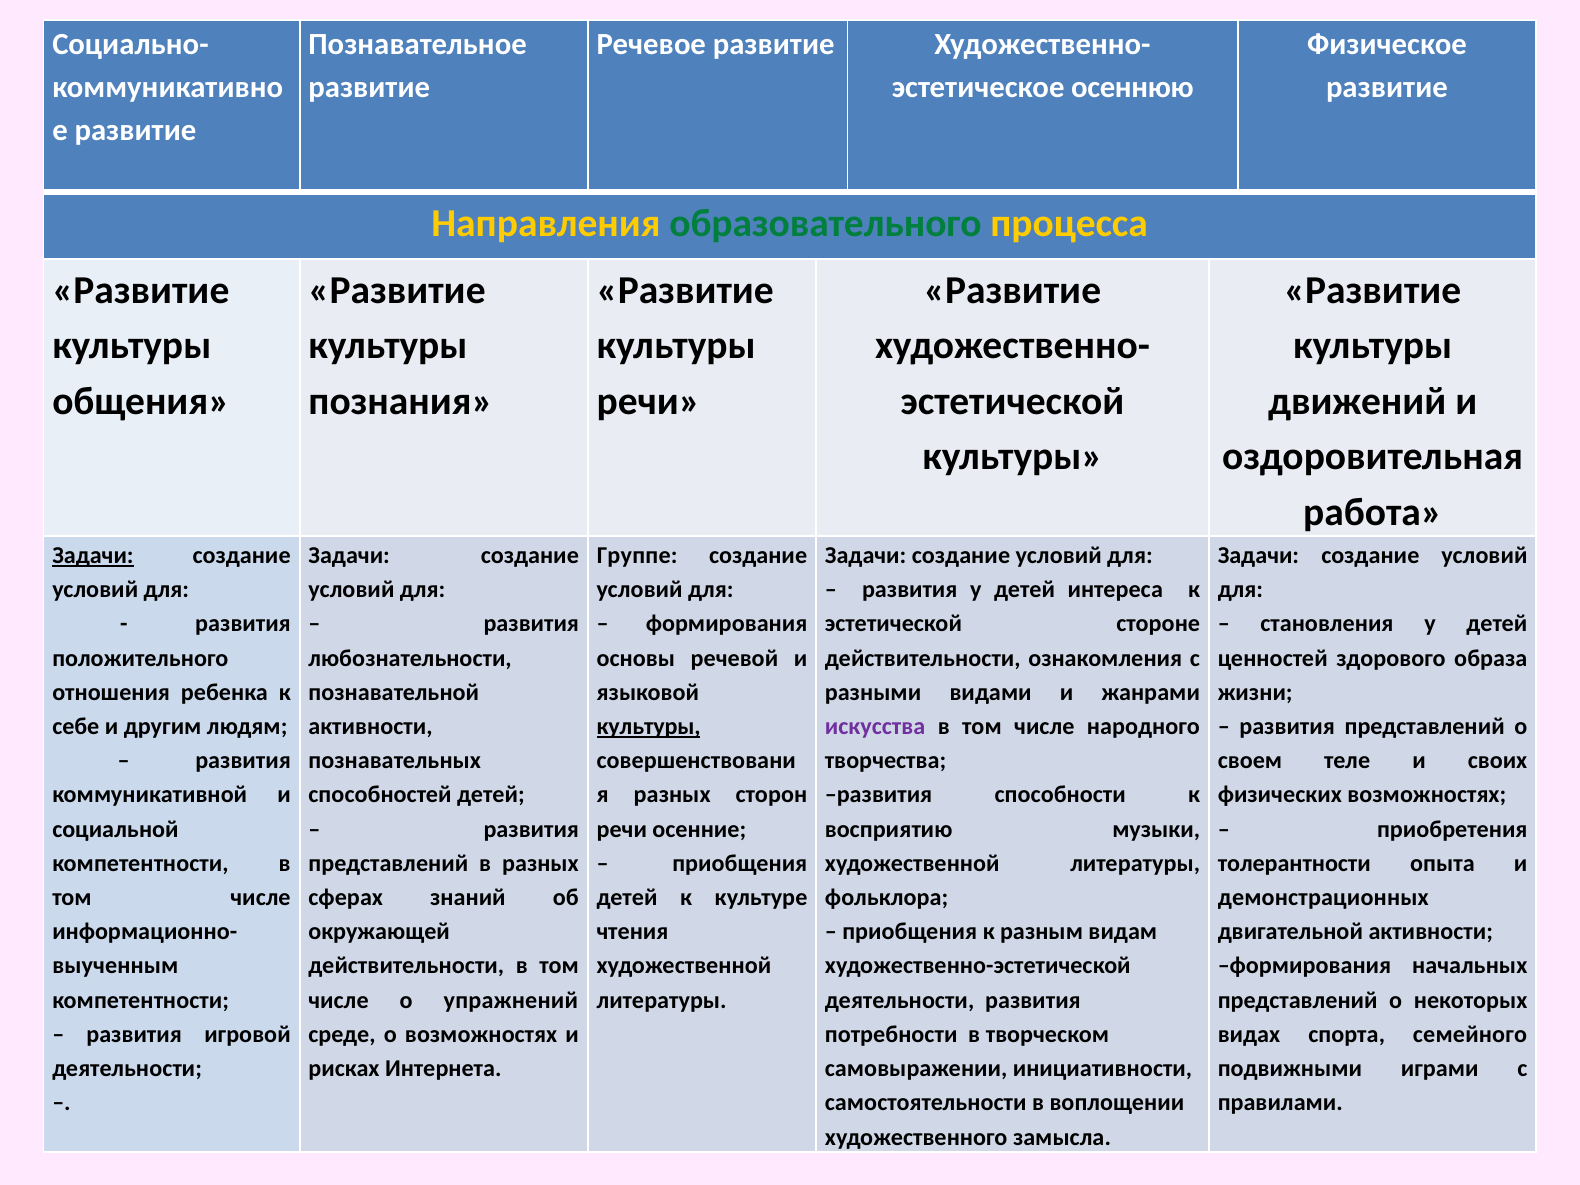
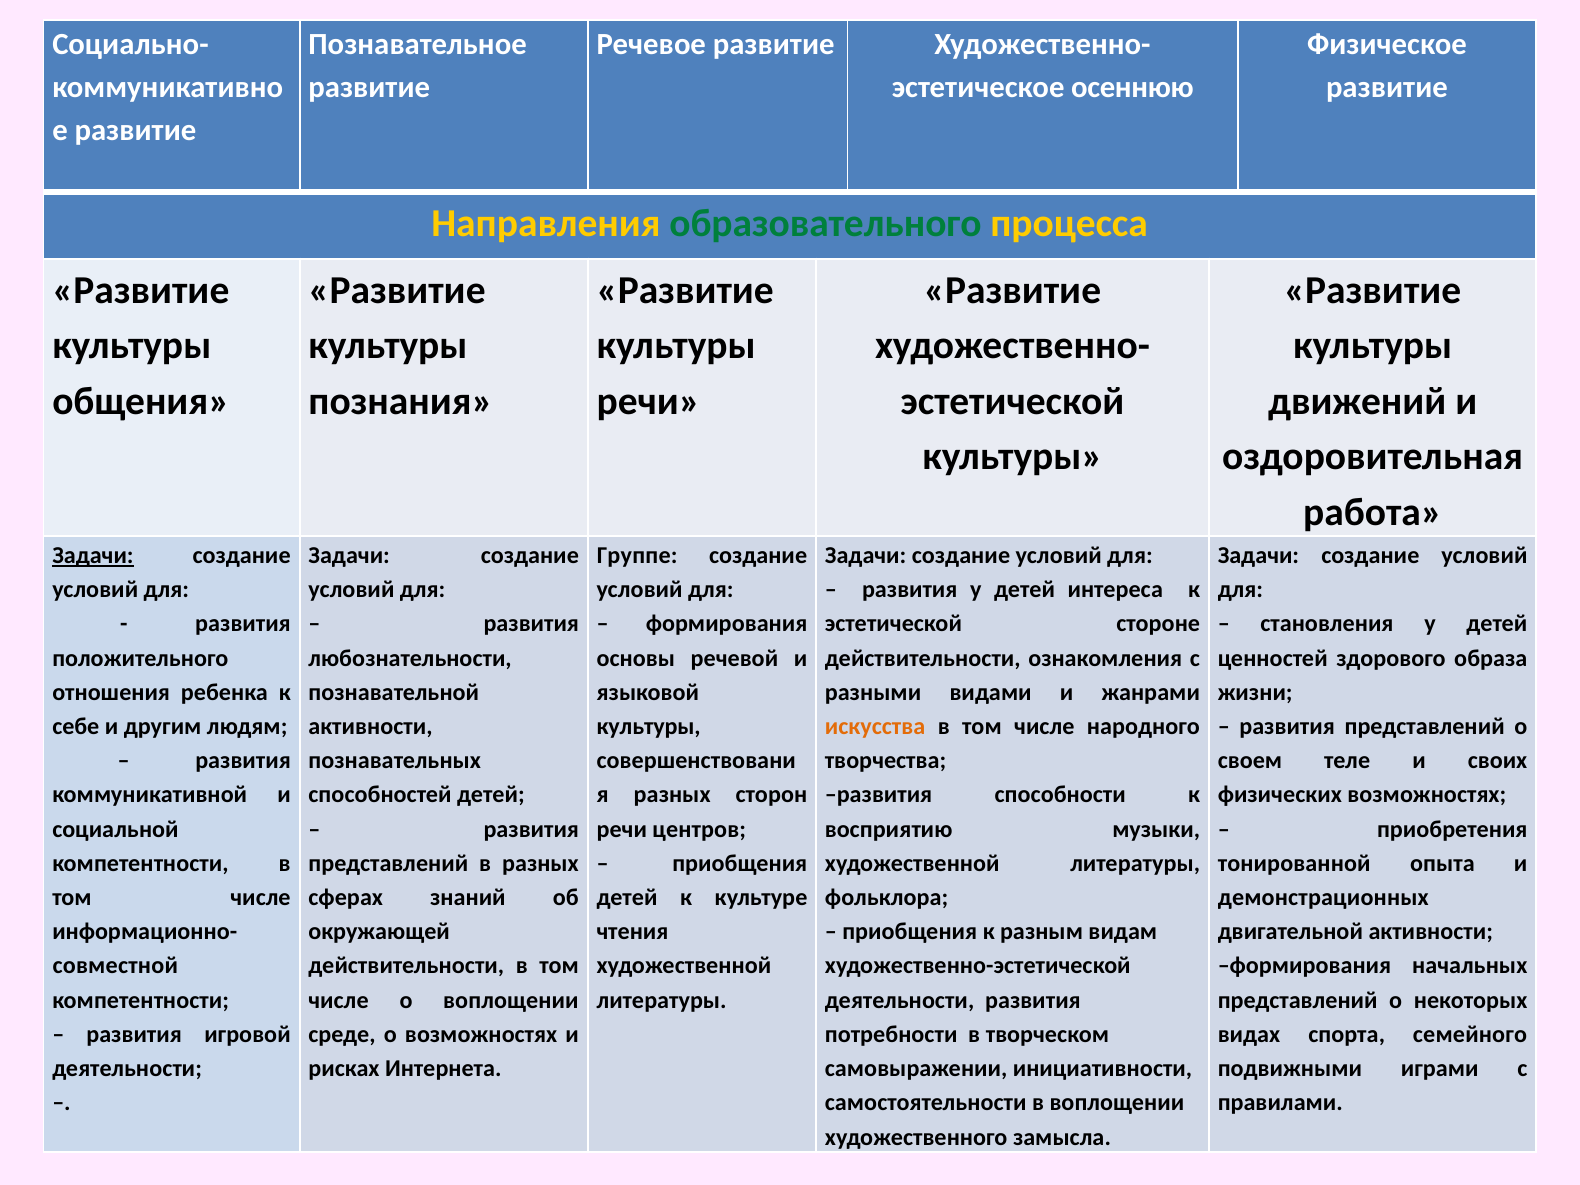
культуры underline: present -> none (649, 726)
искусства colour: purple -> orange (875, 726)
осенние: осенние -> центров (699, 829)
толерантности: толерантности -> тонированной (1294, 863)
выученным: выученным -> совместной (115, 966)
о упражнений: упражнений -> воплощении (511, 1000)
